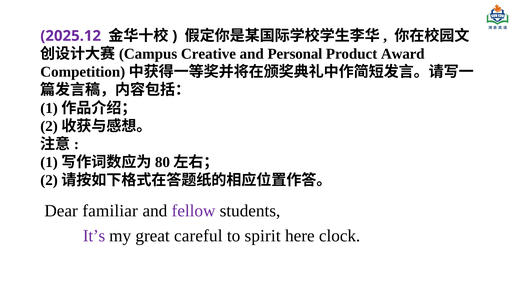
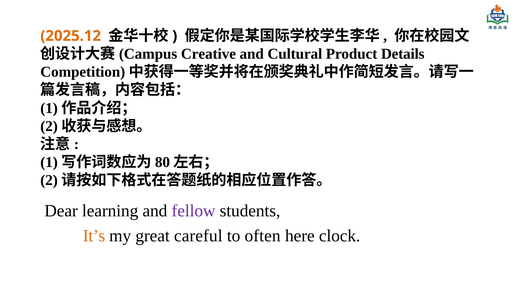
2025.12 colour: purple -> orange (71, 36)
Personal: Personal -> Cultural (295, 54)
Award: Award -> Details (403, 54)
familiar: familiar -> learning (110, 211)
It’s colour: purple -> orange (94, 235)
spirit: spirit -> often (263, 235)
